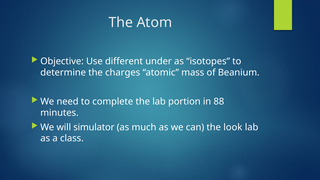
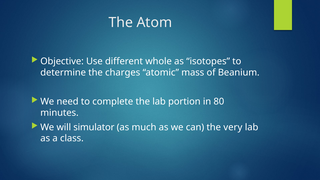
under: under -> whole (159, 61)
88: 88 -> 80 (219, 102)
look: look -> very (233, 127)
